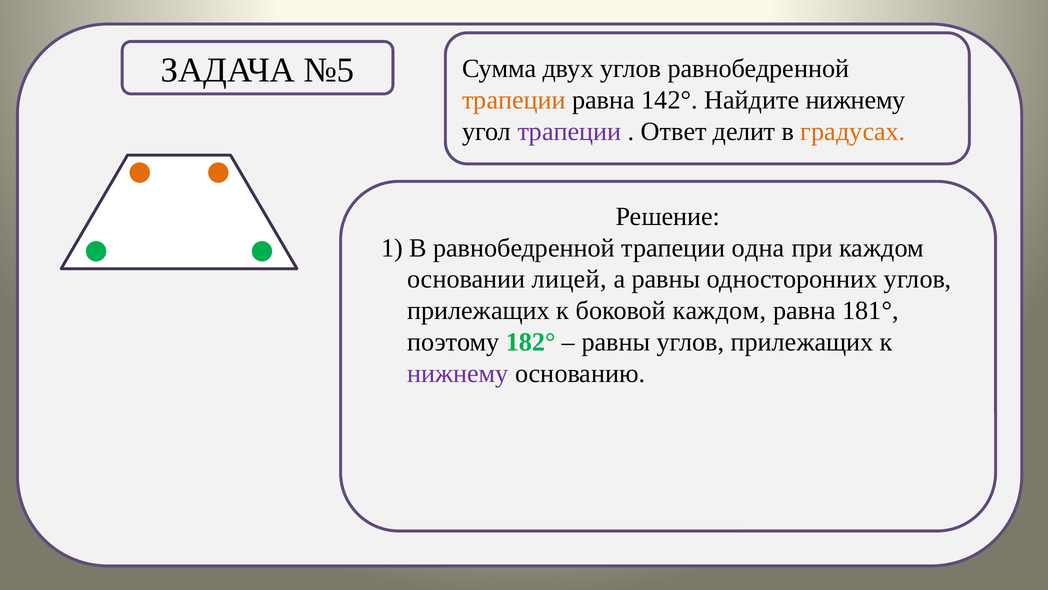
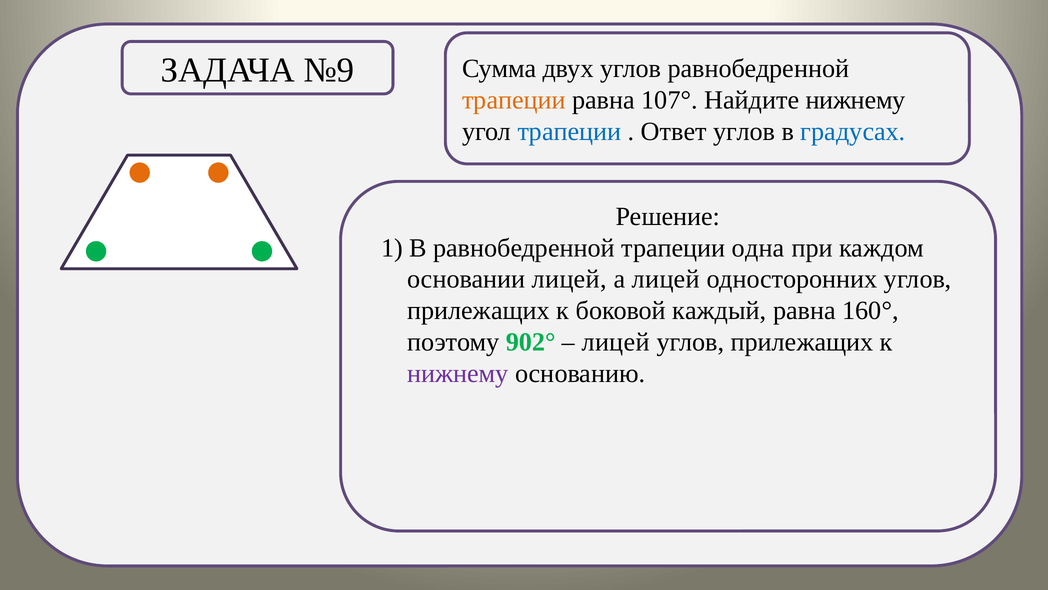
№5: №5 -> №9 (329, 70)
142°: 142° -> 107° (670, 100)
трапеции colour: purple -> blue (569, 132)
Ответ делит: делит -> углов (744, 132)
градусах colour: orange -> blue (853, 132)
а равны: равны -> лицей (666, 279)
боковой каждом: каждом -> каждый (719, 311)
181°: 181° -> 160° (870, 311)
182°: 182° -> 902° (531, 342)
равны: равны -> лицей (616, 342)
